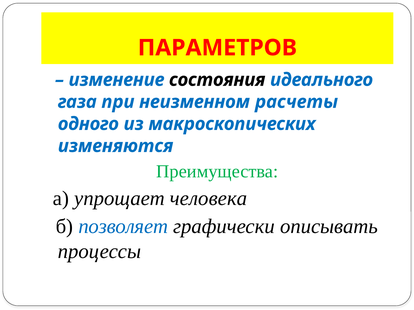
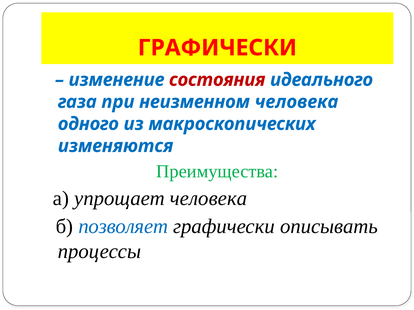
ПАРАМЕТРОВ: ПАРАМЕТРОВ -> ГРАФИЧЕСКИ (217, 48)
состояния colour: black -> red (217, 80)
неизменном расчеты: расчеты -> человека (296, 102)
